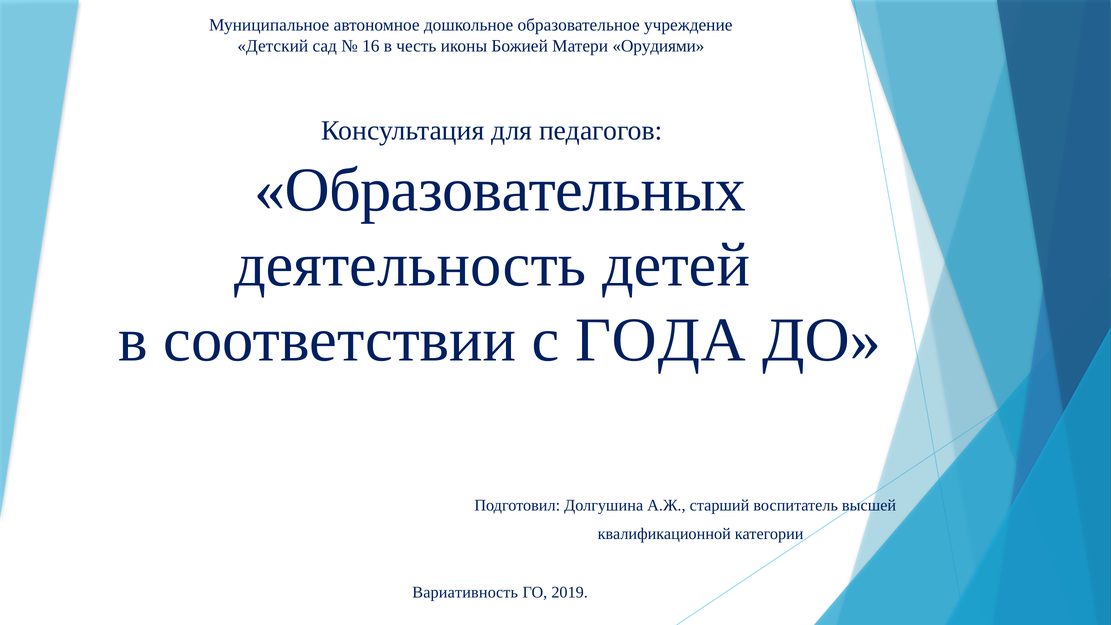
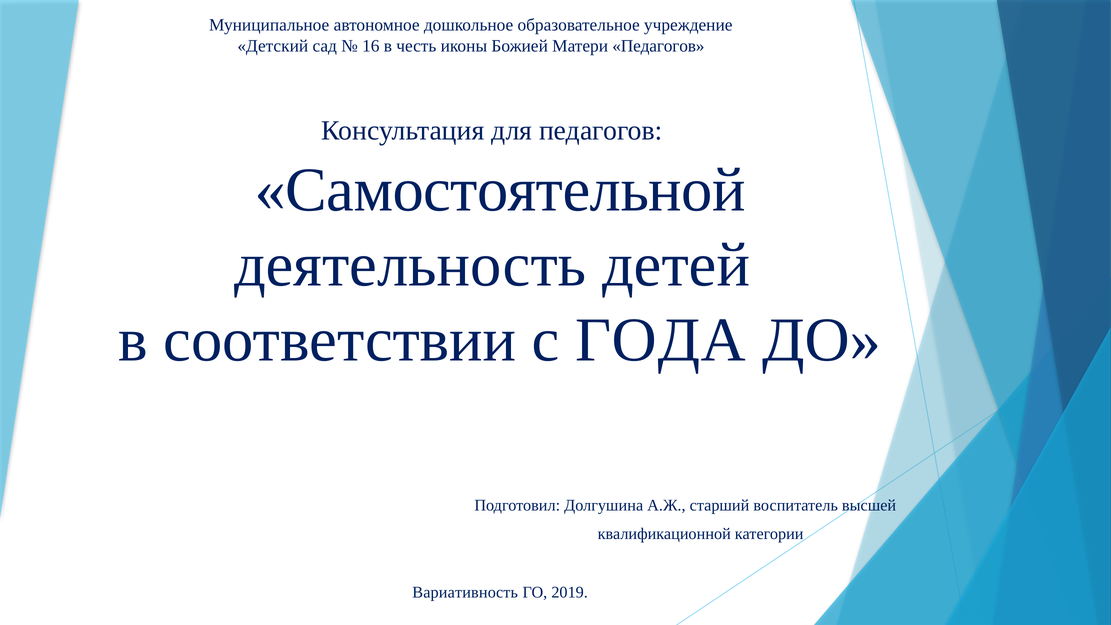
Матери Орудиями: Орудиями -> Педагогов (658, 46)
Образовательных: Образовательных -> Самостоятельной (500, 190)
